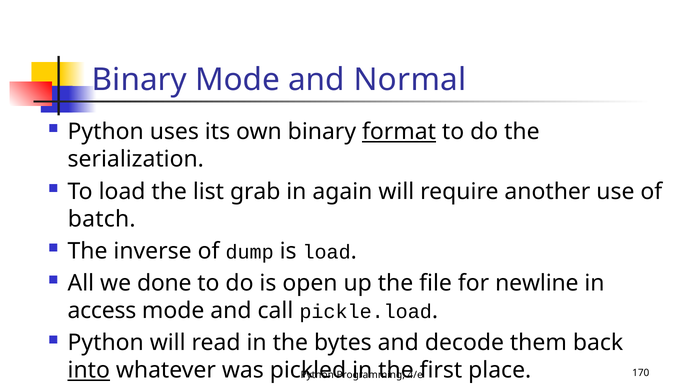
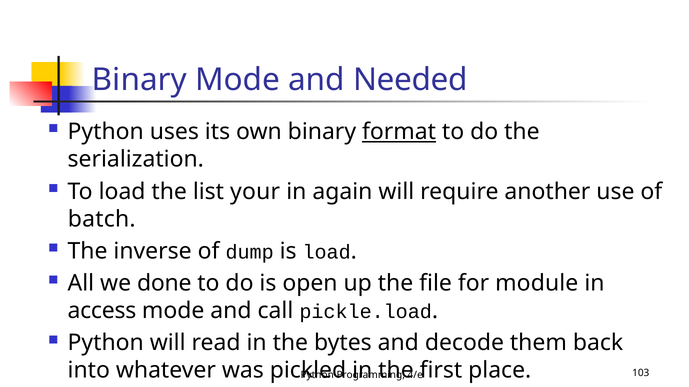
Normal: Normal -> Needed (410, 80)
grab: grab -> your (255, 192)
newline: newline -> module (537, 284)
into underline: present -> none (89, 371)
170: 170 -> 103 (641, 374)
